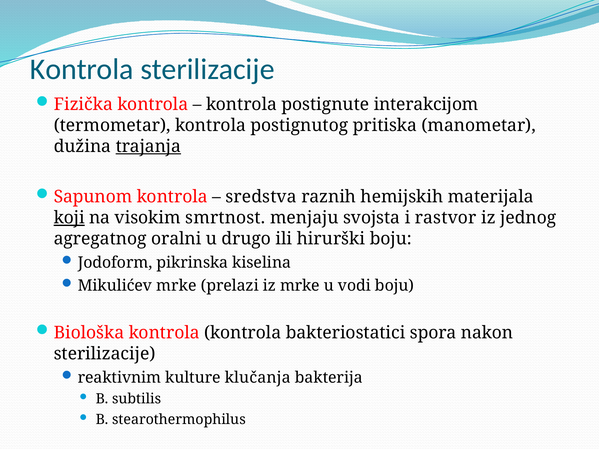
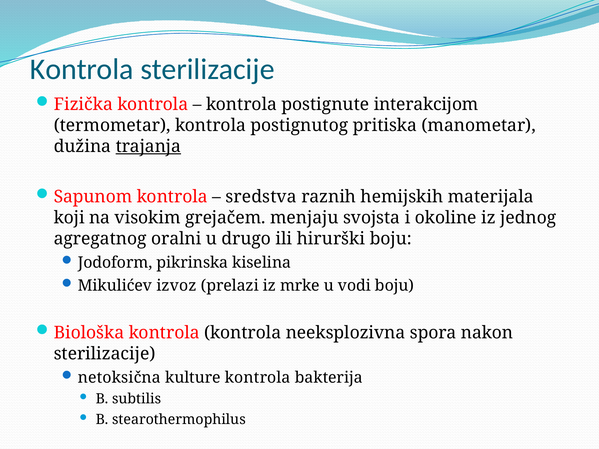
koji underline: present -> none (69, 218)
smrtnost: smrtnost -> grejačem (225, 218)
rastvor: rastvor -> okoline (446, 218)
Mikulićev mrke: mrke -> izvoz (176, 286)
bakteriostatici: bakteriostatici -> neeksplozivna (346, 333)
reaktivnim: reaktivnim -> netoksična (119, 378)
kulture klučanja: klučanja -> kontrola (258, 378)
